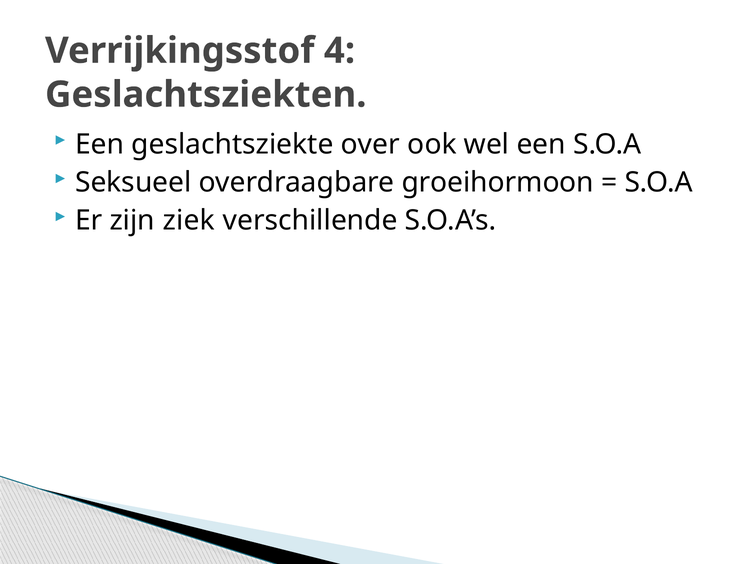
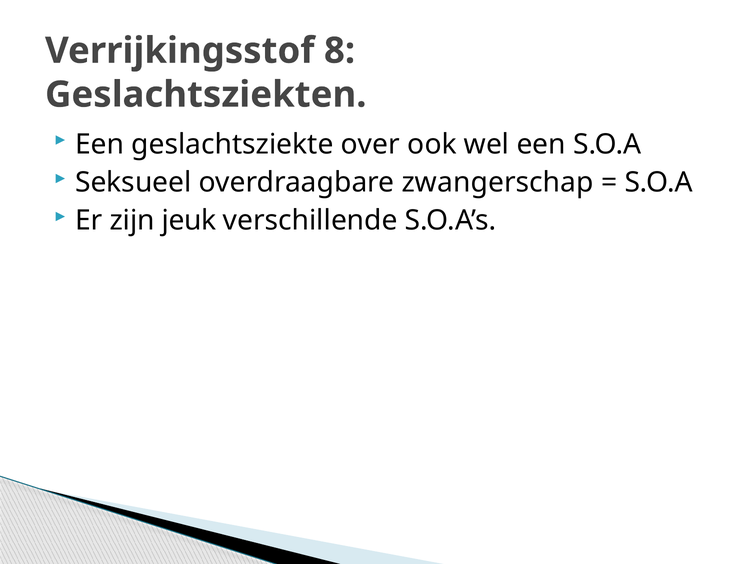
4: 4 -> 8 (340, 51)
groeihormoon: groeihormoon -> zwangerschap (498, 182)
ziek: ziek -> jeuk (189, 221)
